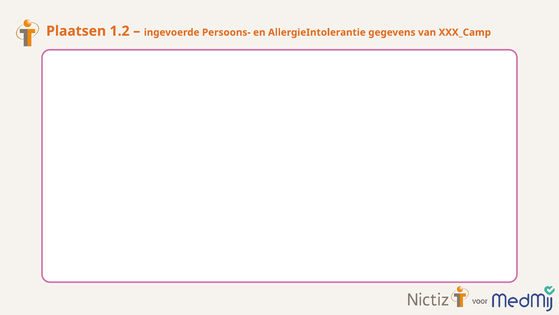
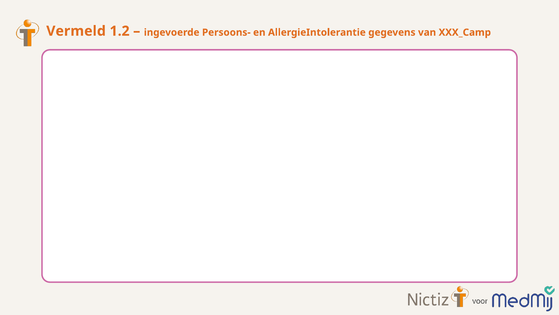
Plaatsen: Plaatsen -> Vermeld (76, 31)
